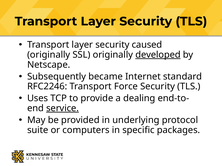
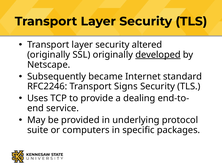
caused: caused -> altered (147, 45)
Force: Force -> Signs (126, 87)
service underline: present -> none (63, 109)
